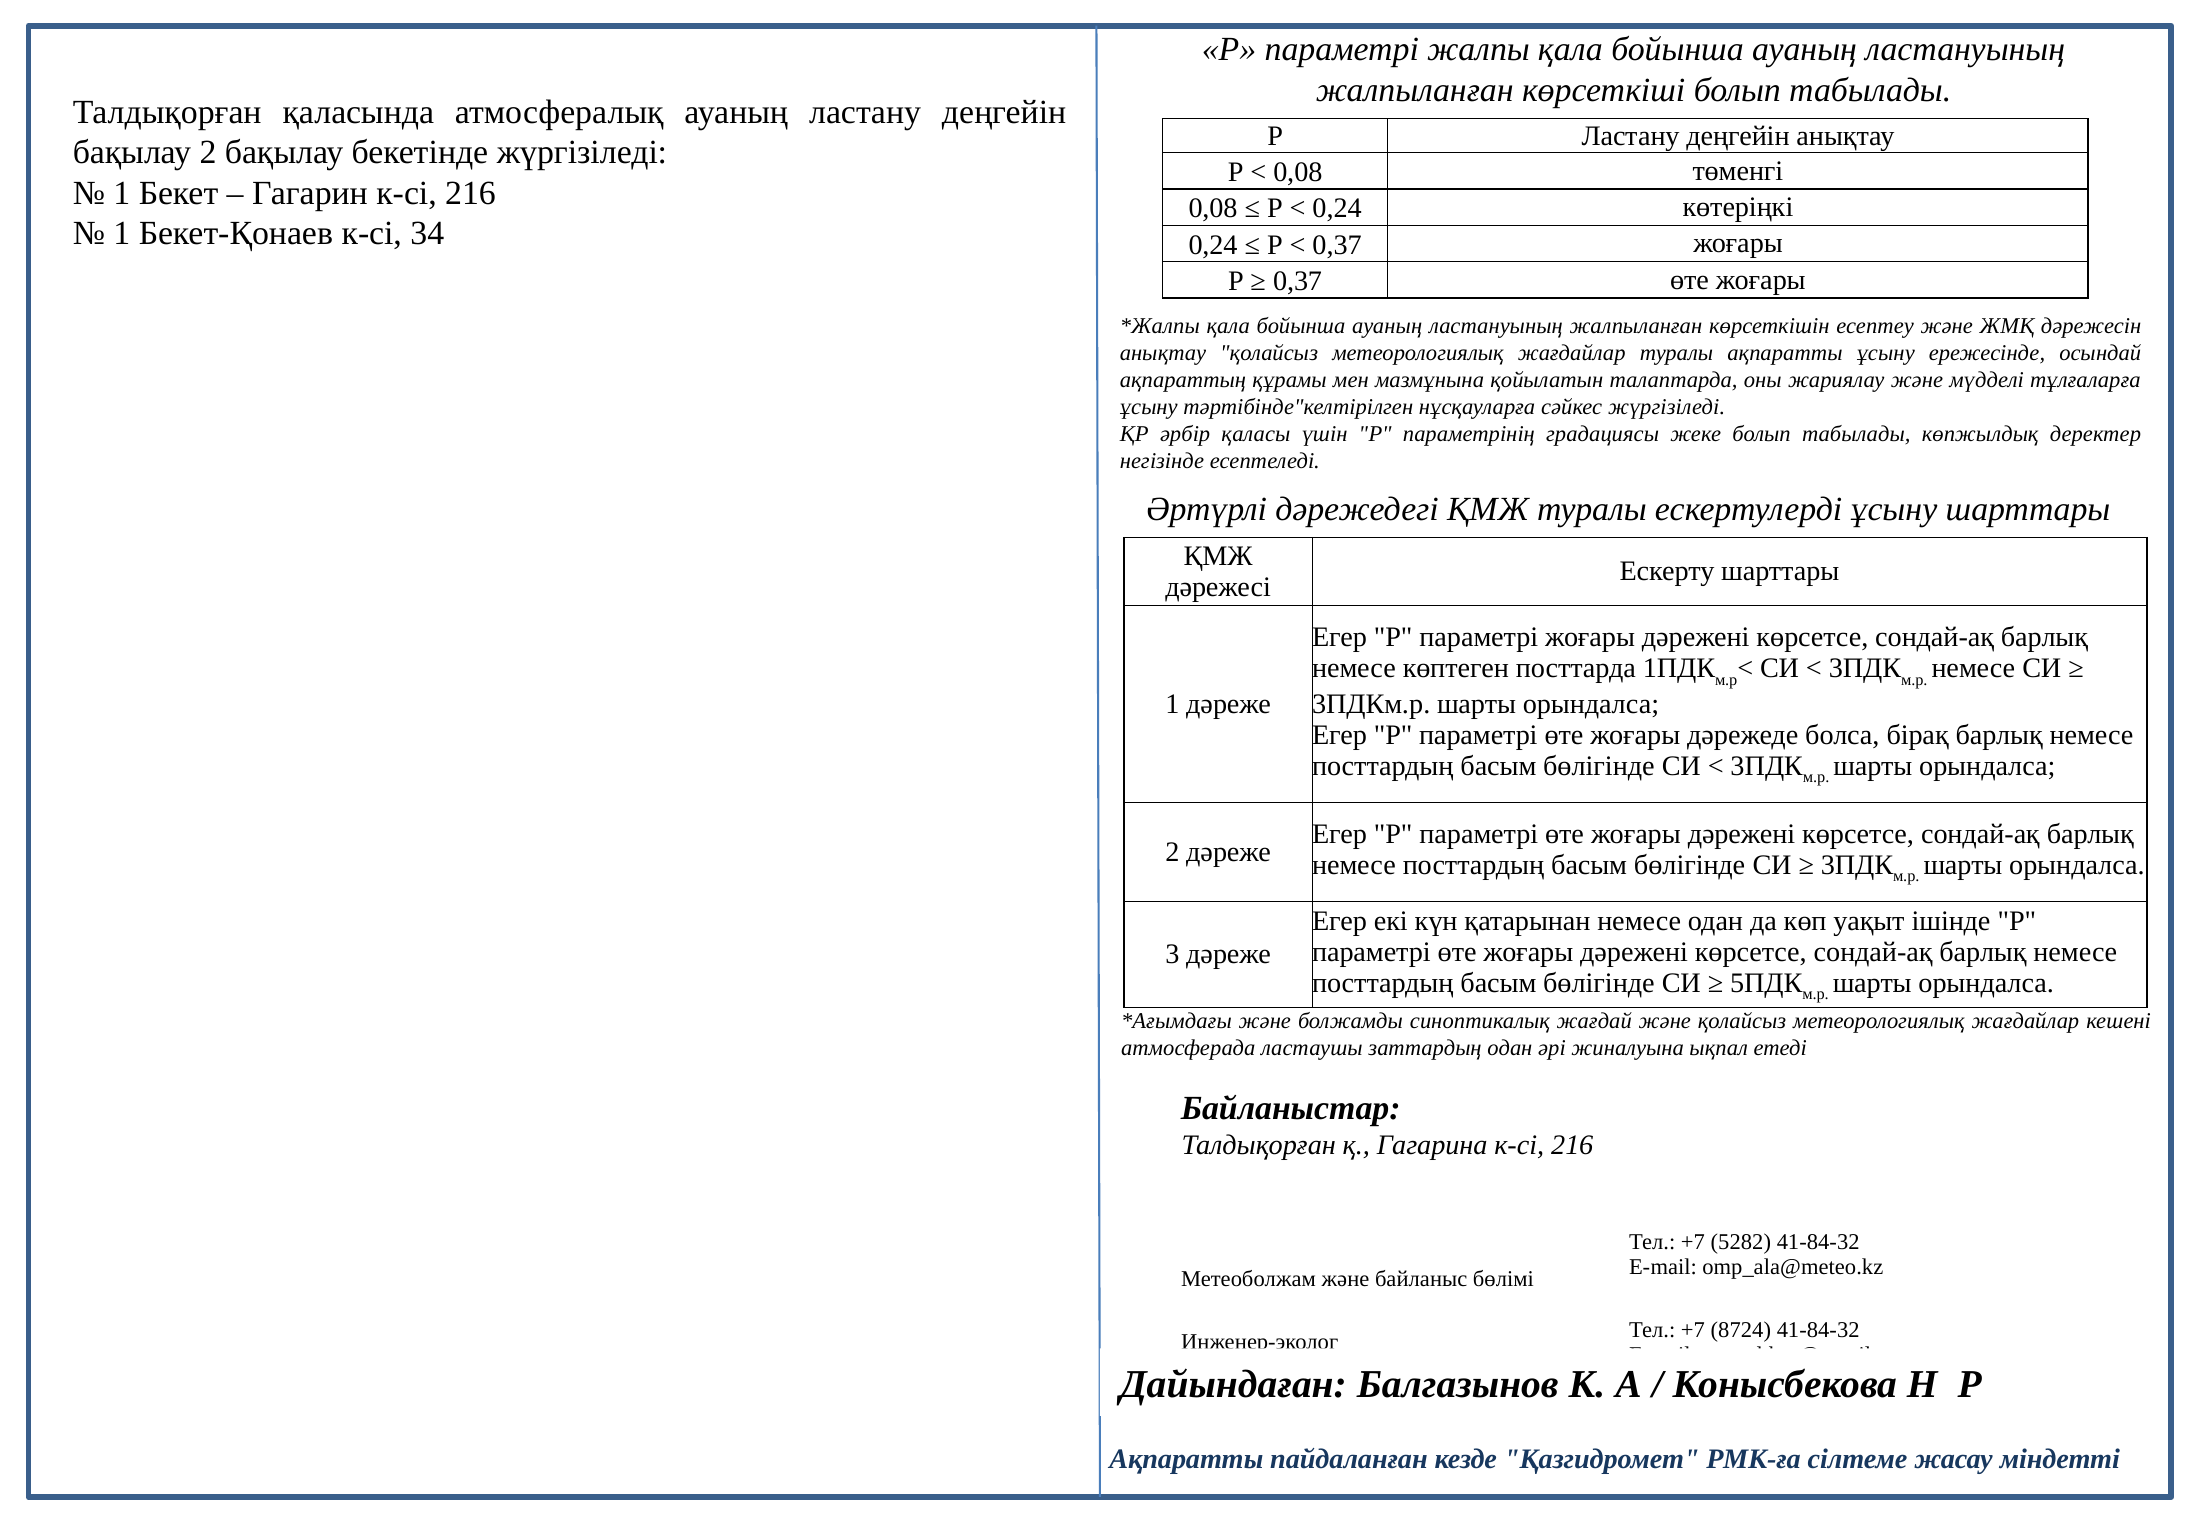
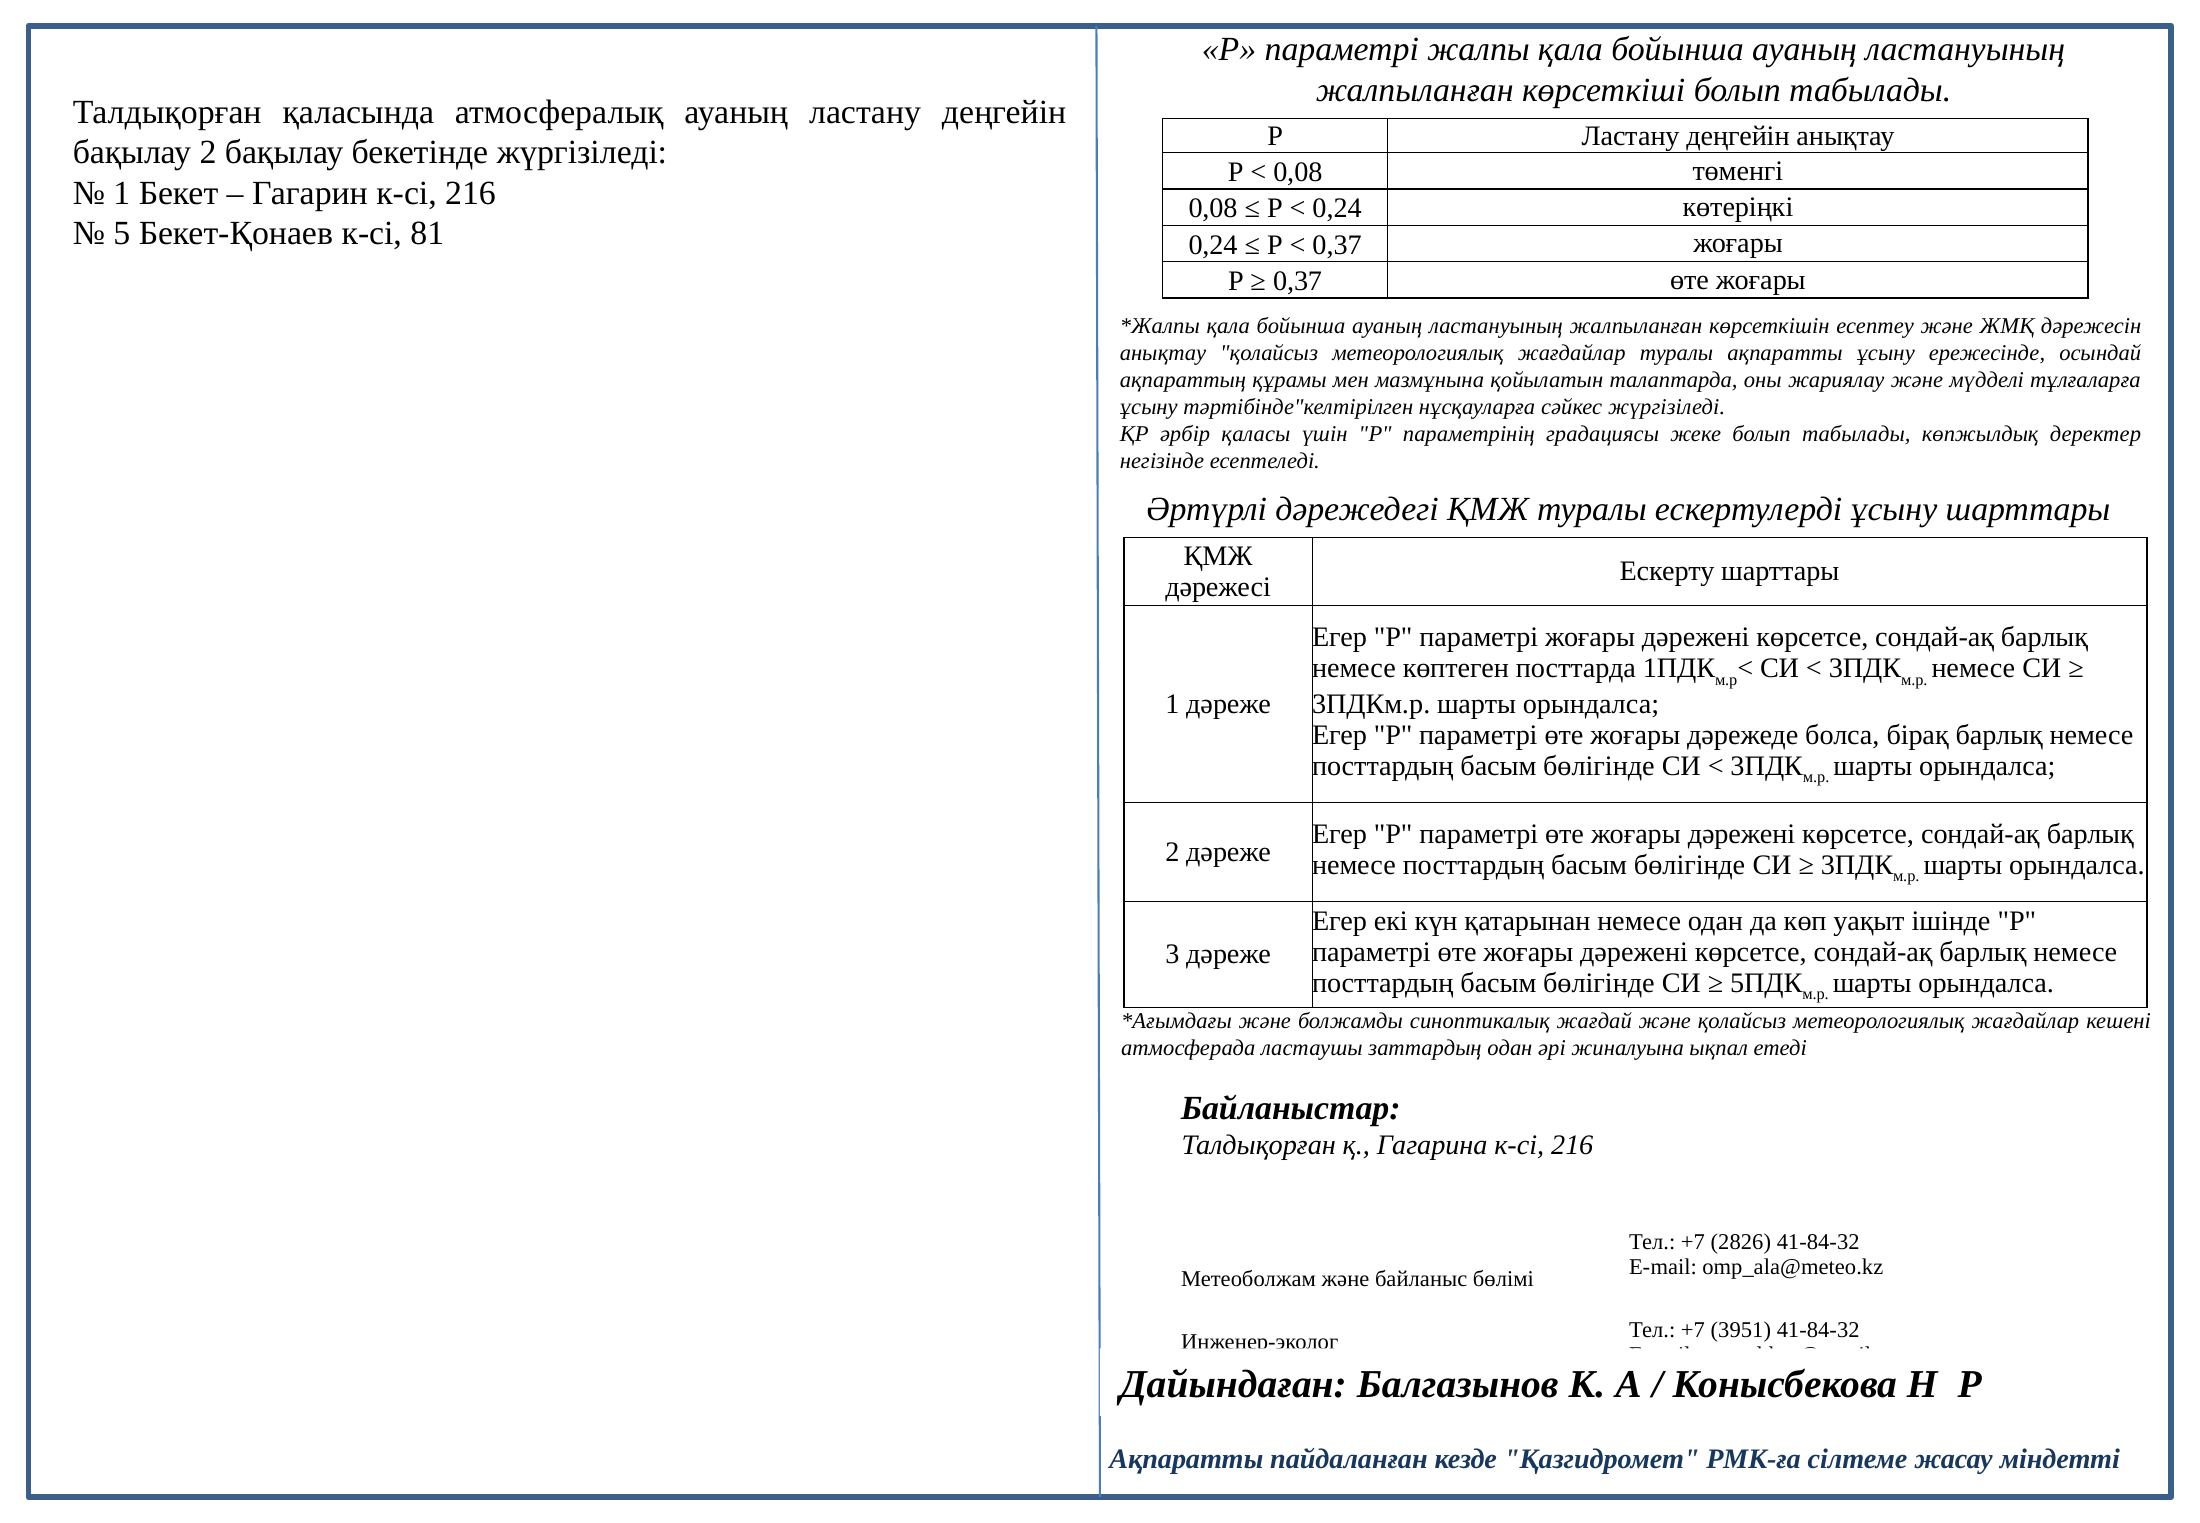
1: 1 -> 5 (122, 234)
34: 34 -> 81 (427, 234)
5282: 5282 -> 2826 (1741, 1242)
8724: 8724 -> 3951 (1741, 1330)
